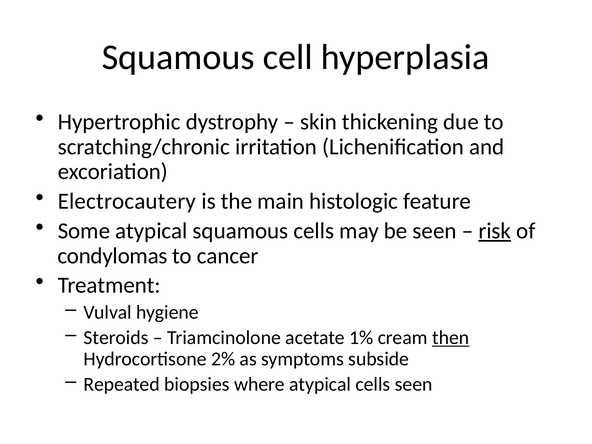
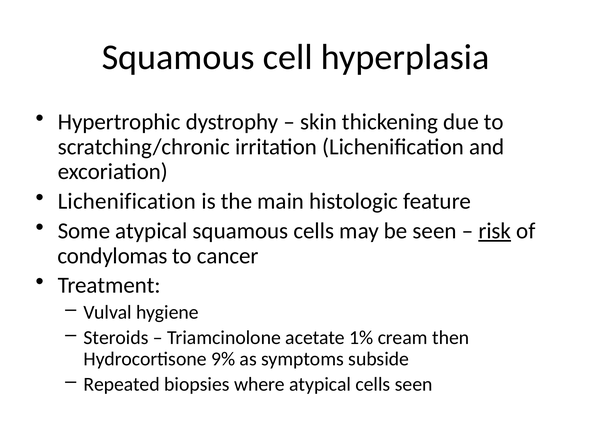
Electrocautery: Electrocautery -> Lichenification (127, 201)
then underline: present -> none (451, 338)
2%: 2% -> 9% (223, 359)
